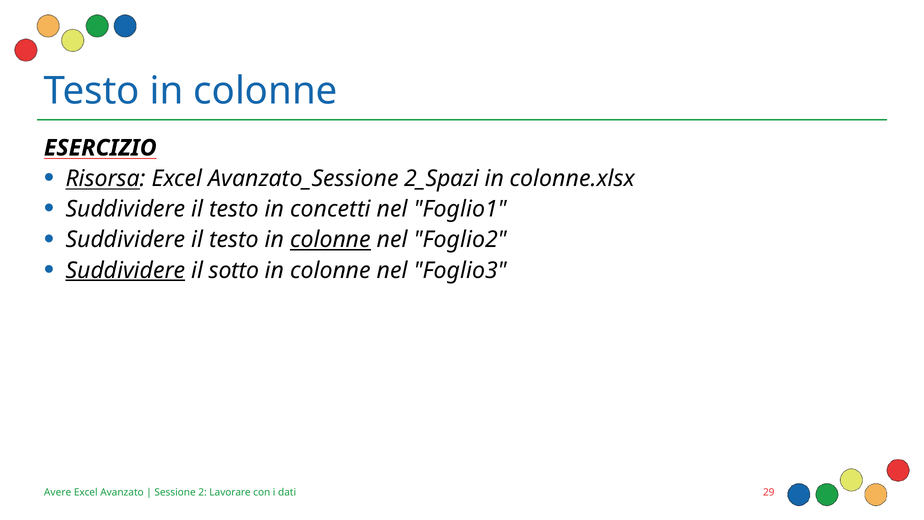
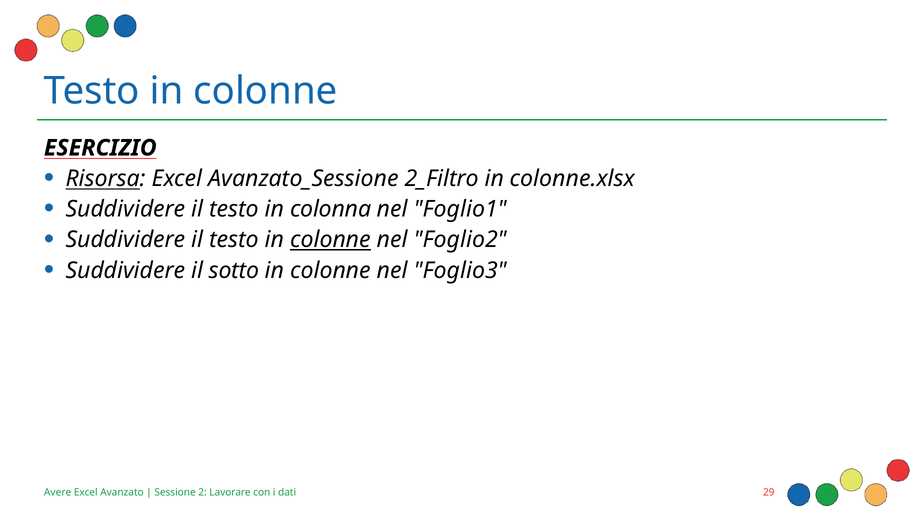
2_Spazi: 2_Spazi -> 2_Filtro (442, 178)
concetti: concetti -> colonna (331, 209)
Suddividere underline: present -> none (125, 270)
